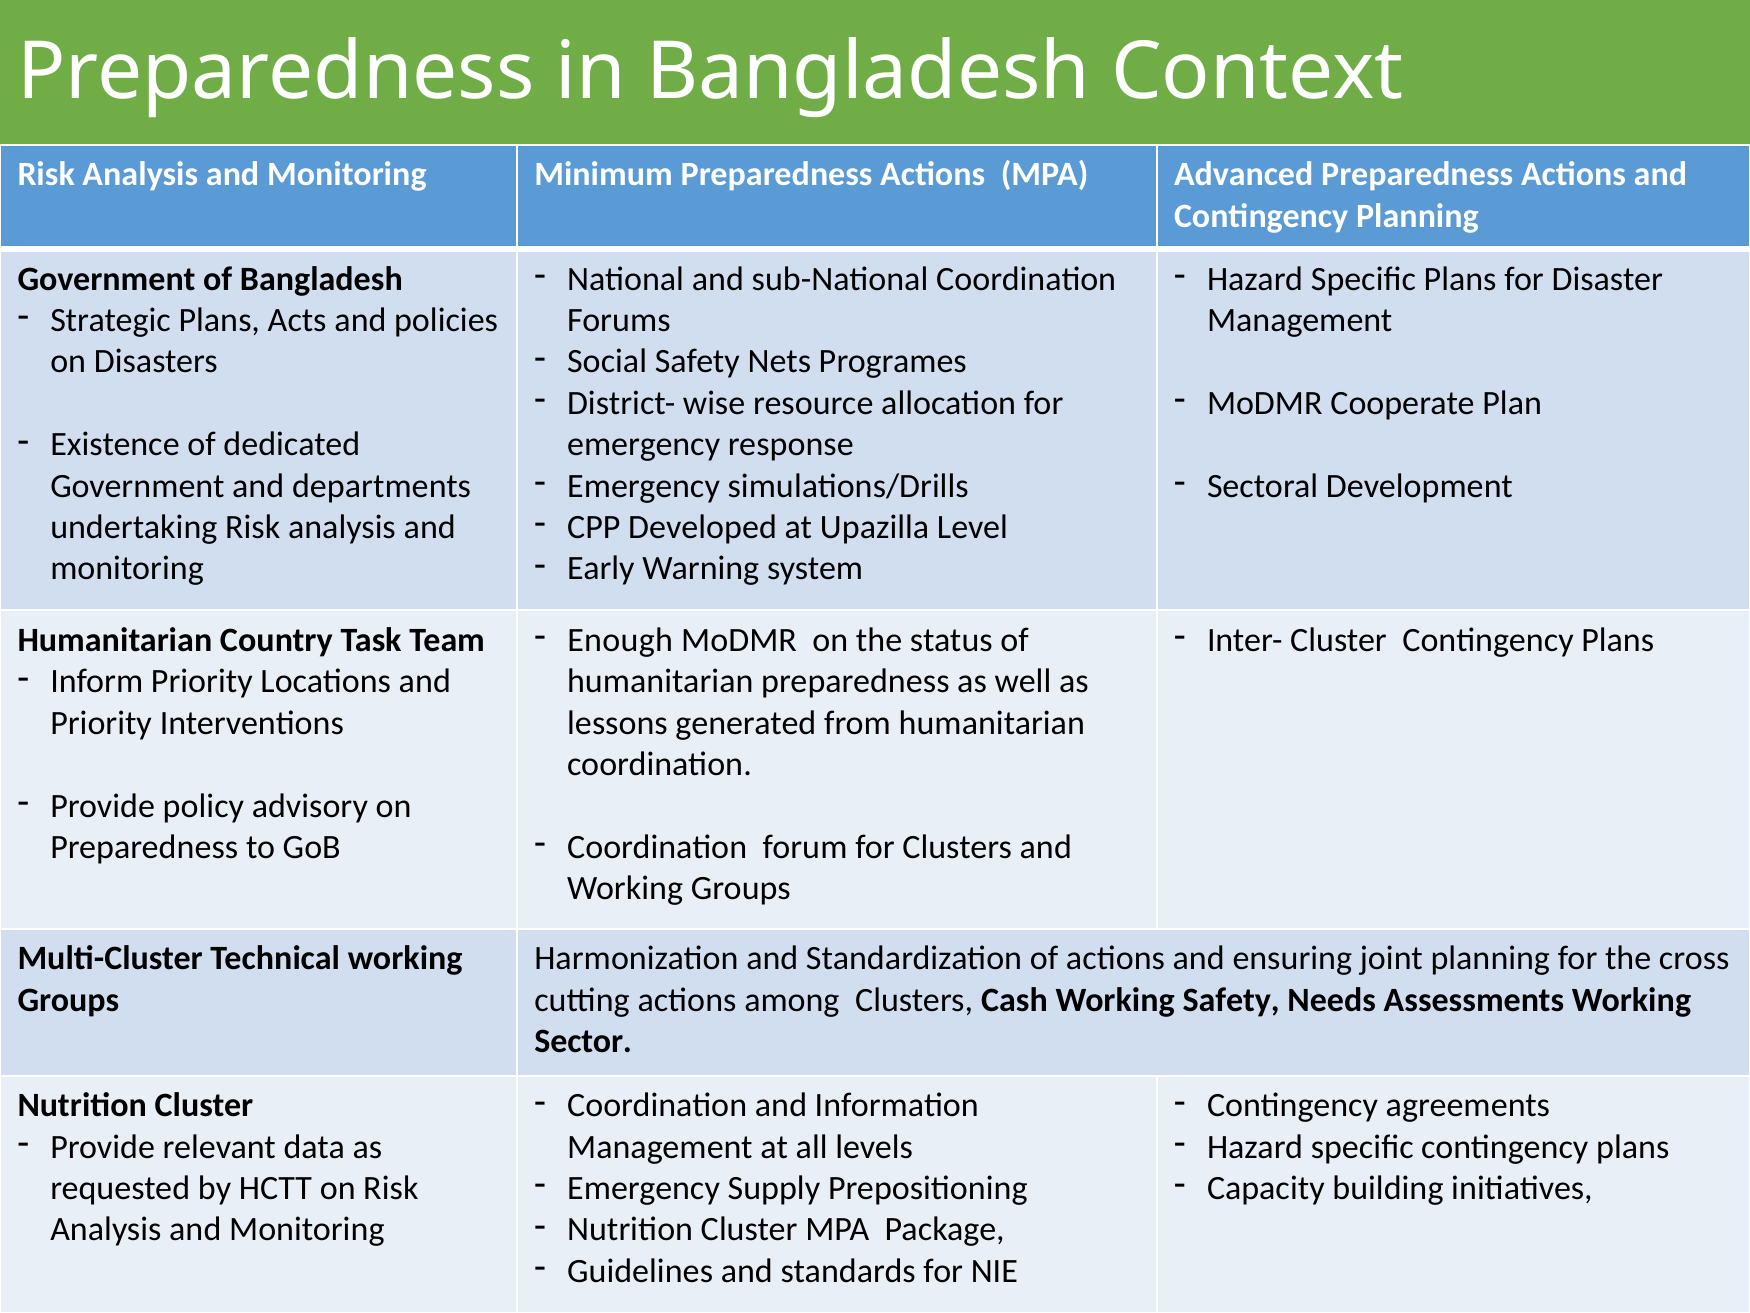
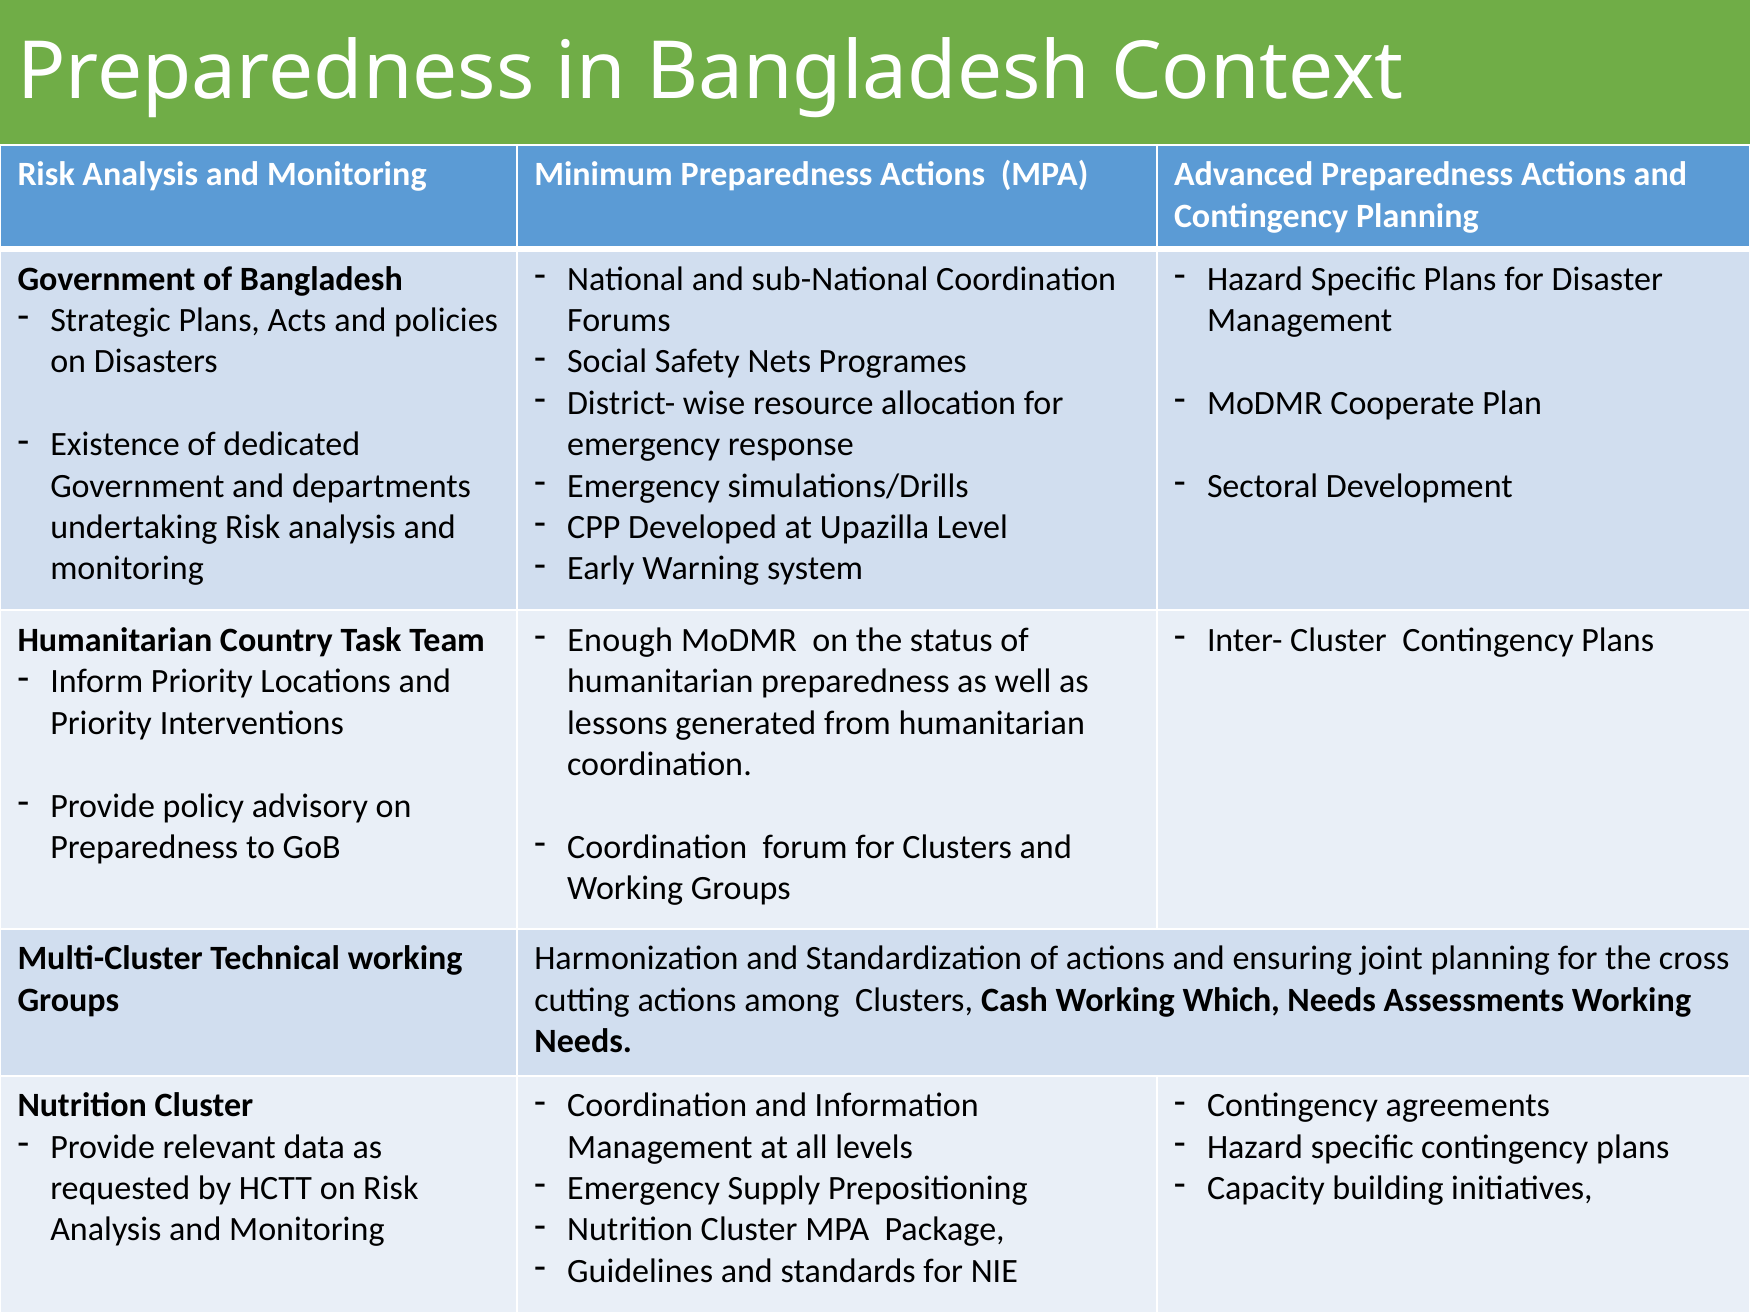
Working Safety: Safety -> Which (1231, 1000)
Sector: Sector -> Needs (583, 1041)
